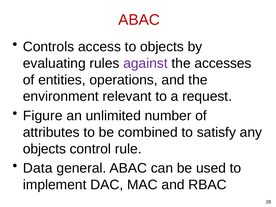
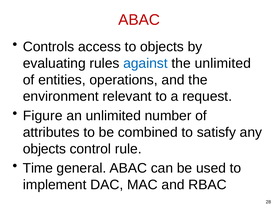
against colour: purple -> blue (145, 63)
the accesses: accesses -> unlimited (223, 63)
Data: Data -> Time (38, 168)
